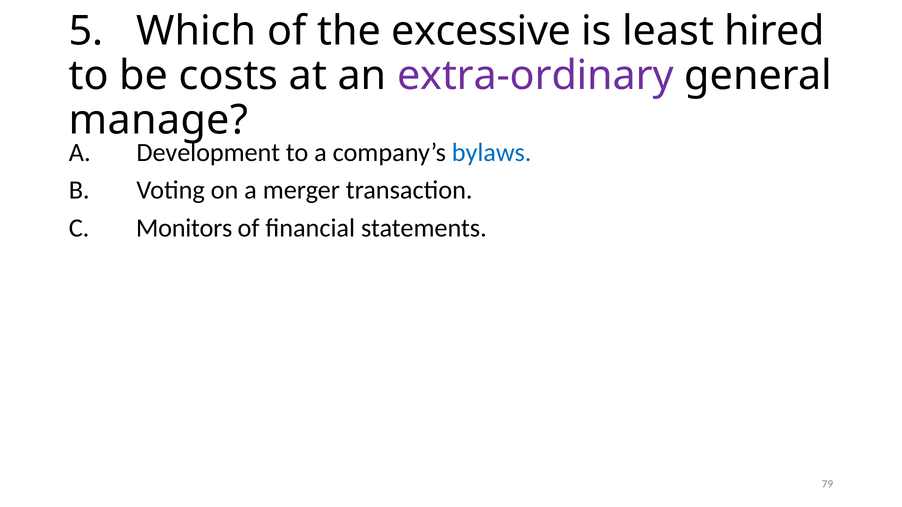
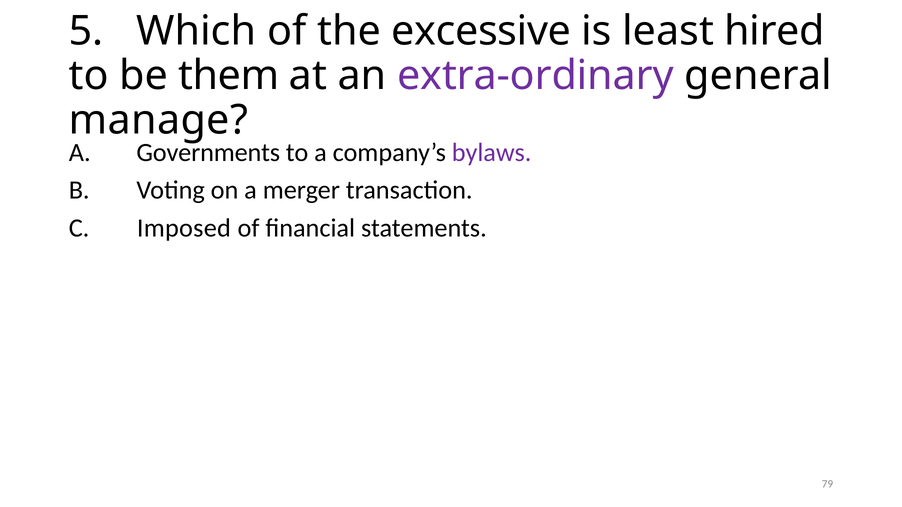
costs: costs -> them (229, 76)
Development: Development -> Governments (208, 153)
bylaws colour: blue -> purple (492, 153)
Monitors: Monitors -> Imposed (184, 228)
